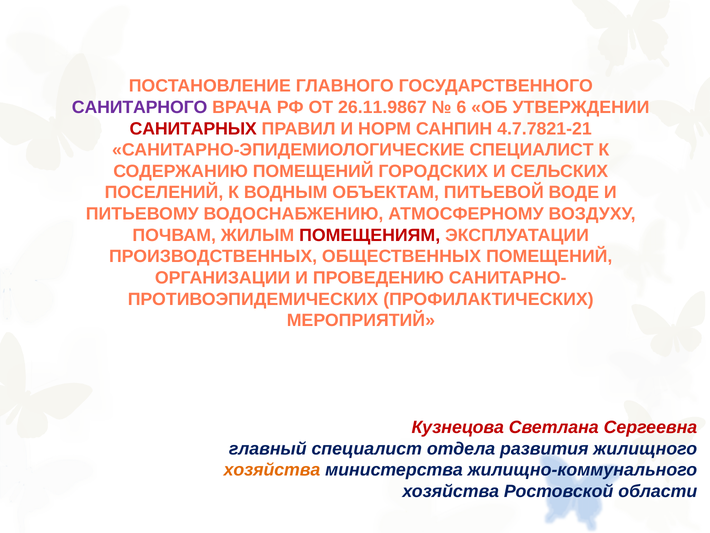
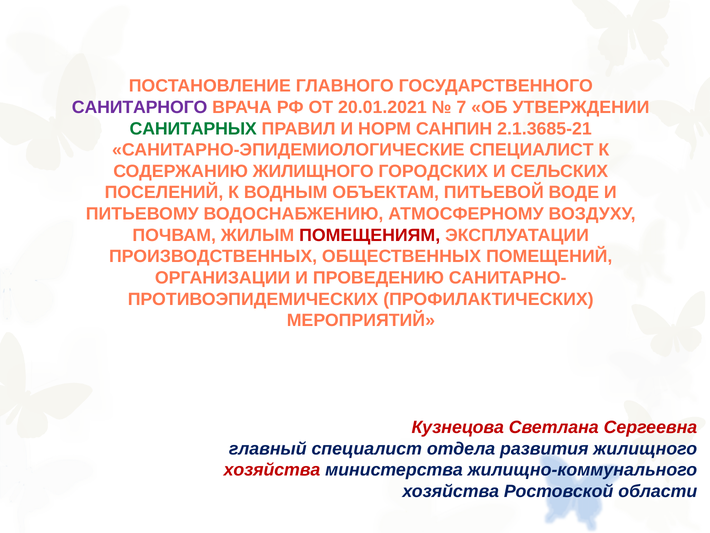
26.11.9867: 26.11.9867 -> 20.01.2021 (382, 107)
6: 6 -> 7 (461, 107)
САНИТАРНЫХ colour: red -> green (193, 129)
4.7.7821-21: 4.7.7821-21 -> 2.1.3685-21 (545, 129)
СОДЕРЖАНИЮ ПОМЕЩЕНИЙ: ПОМЕЩЕНИЙ -> ЖИЛИЩНОГО (313, 171)
хозяйства colour: orange -> red (272, 470)
